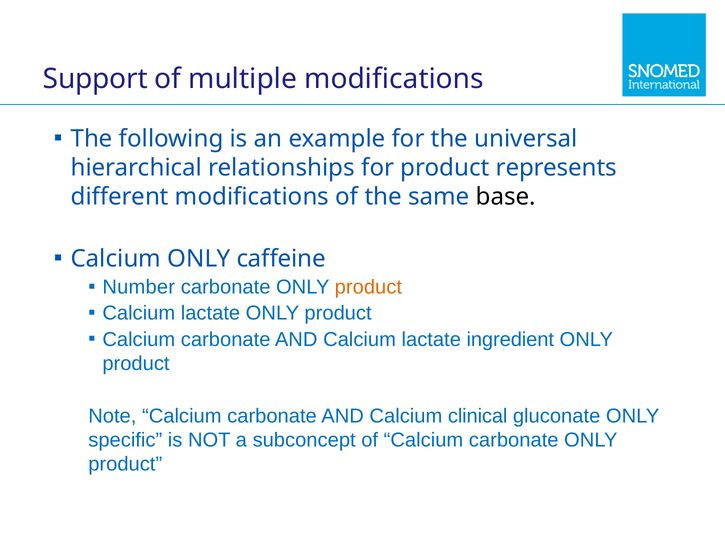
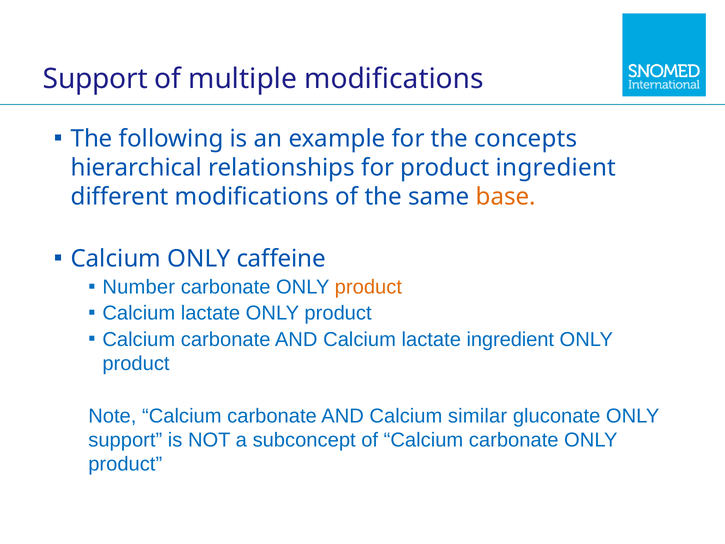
universal: universal -> concepts (526, 139)
product represents: represents -> ingredient (556, 168)
base colour: black -> orange (506, 197)
clinical: clinical -> similar (478, 416)
specific: specific -> support (125, 440)
